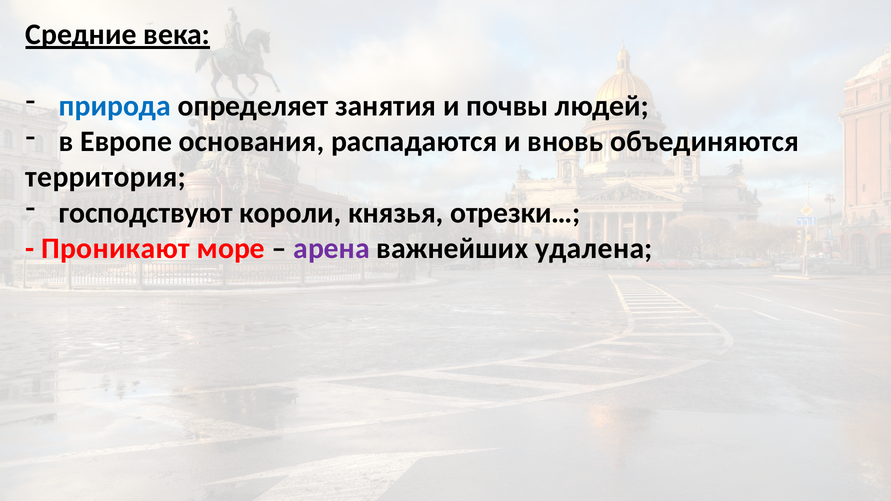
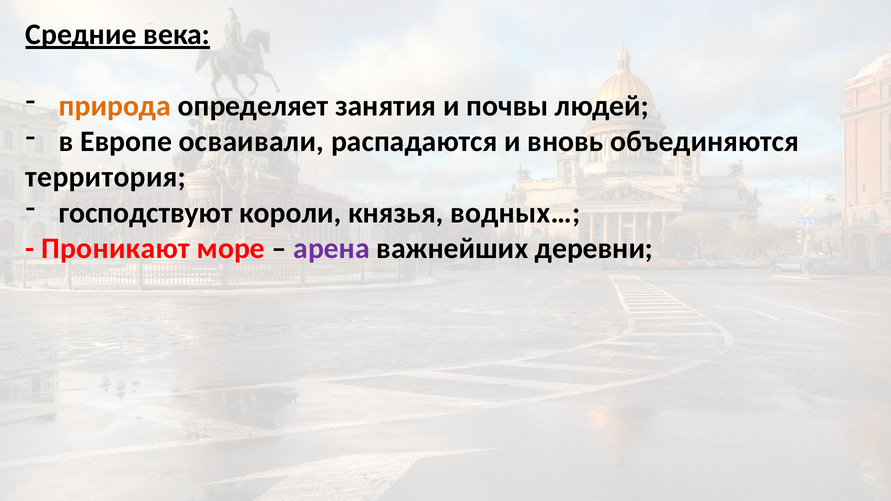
природа colour: blue -> orange (115, 106)
основания: основания -> осваивали (251, 142)
отрезки…: отрезки… -> водных… (515, 213)
удалена: удалена -> деревни (594, 248)
